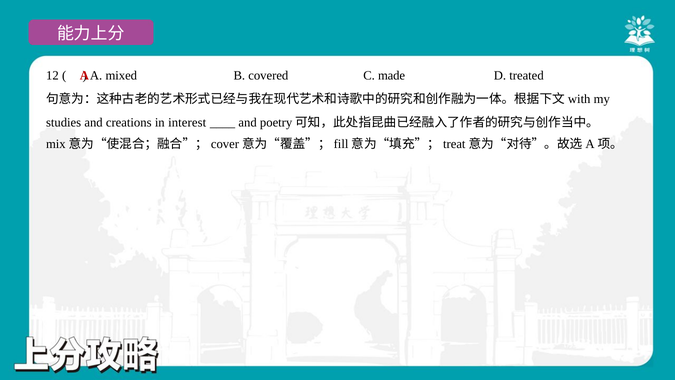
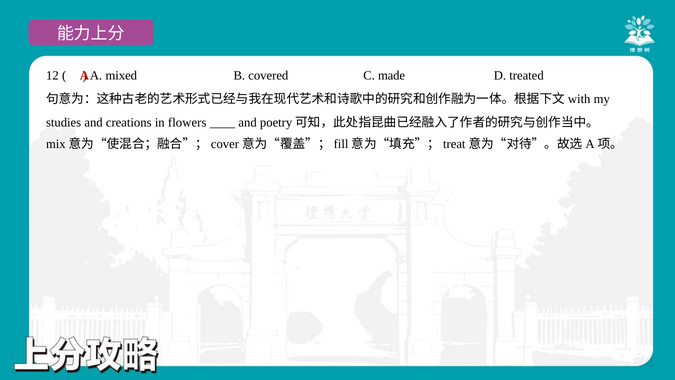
interest: interest -> flowers (187, 122)
